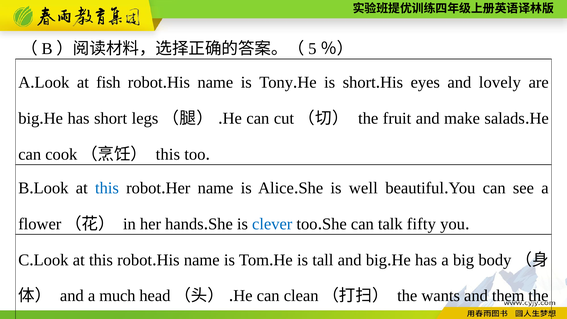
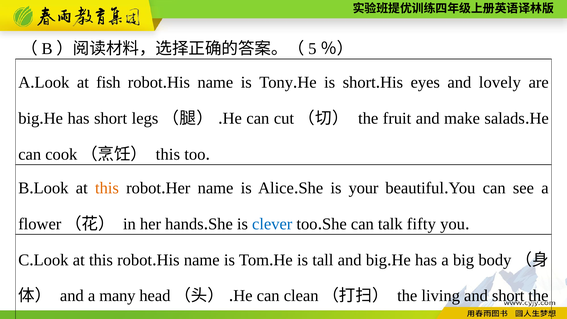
this colour: blue -> orange (107, 188)
well: well -> your (364, 188)
much: much -> many (117, 296)
wants: wants -> living (441, 296)
and them: them -> short (508, 296)
